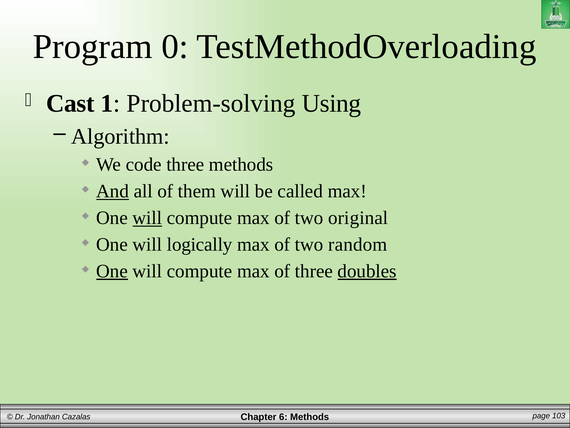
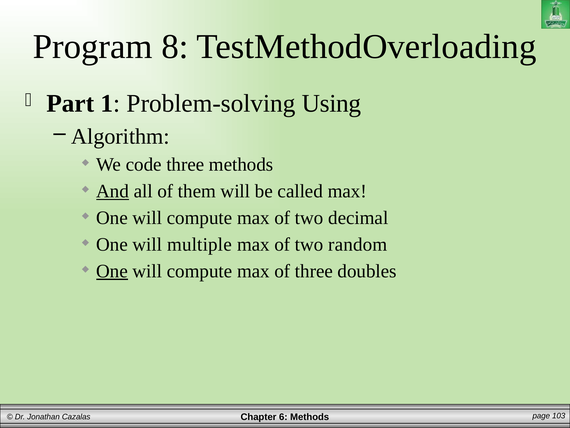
0: 0 -> 8 (175, 46)
Cast: Cast -> Part (70, 103)
will underline: present -> none (147, 218)
original: original -> decimal (358, 218)
logically: logically -> multiple (199, 244)
doubles underline: present -> none (367, 271)
